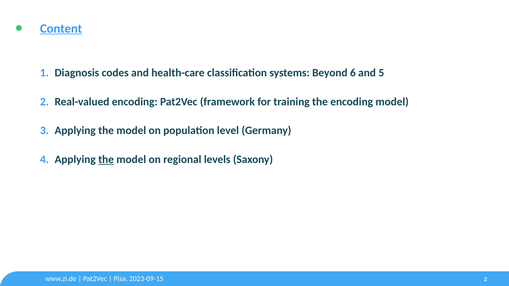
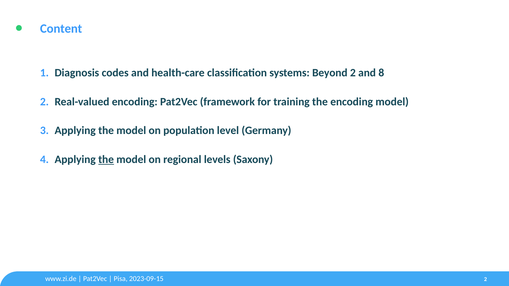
Content underline: present -> none (61, 29)
Beyond 6: 6 -> 2 (353, 73)
5: 5 -> 8 (381, 73)
